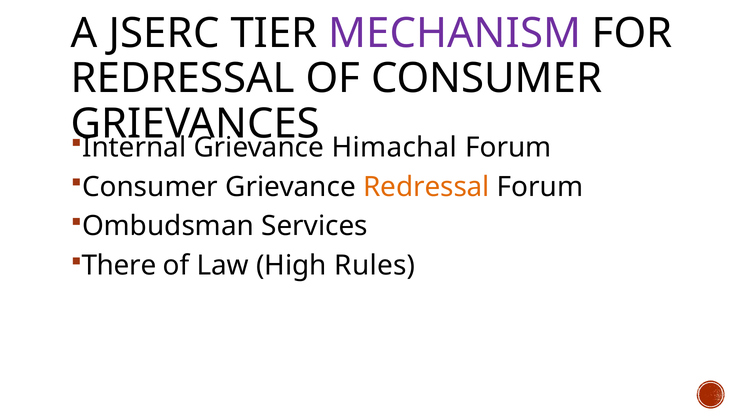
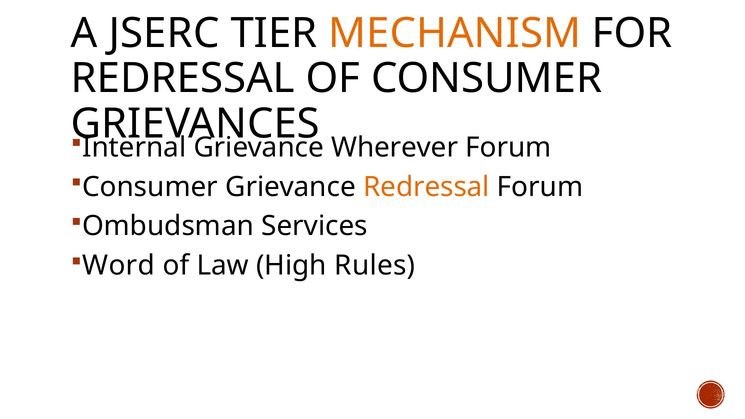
MECHANISM colour: purple -> orange (455, 33)
Himachal: Himachal -> Wherever (395, 147)
There: There -> Word (119, 266)
